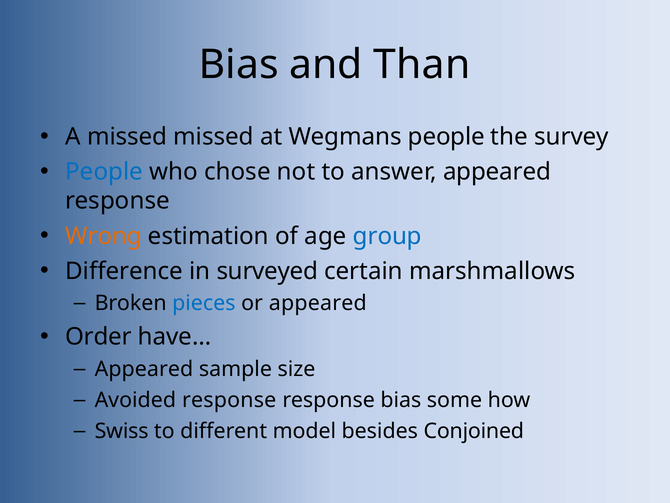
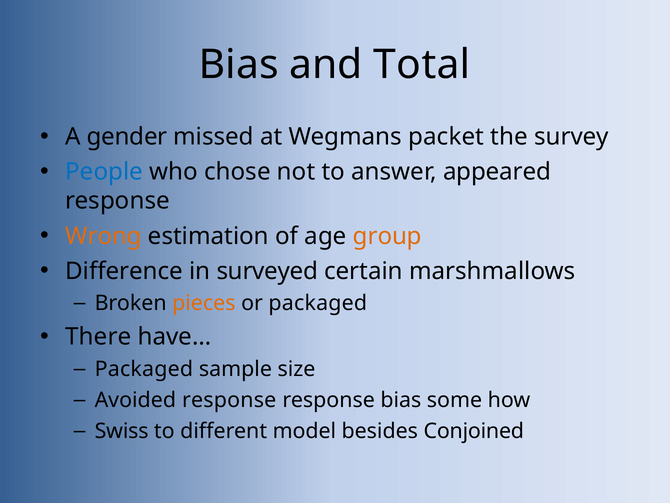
Than: Than -> Total (422, 65)
A missed: missed -> gender (127, 137)
Wegmans people: people -> packet (446, 137)
group colour: blue -> orange (387, 236)
pieces colour: blue -> orange (204, 303)
or appeared: appeared -> packaged (318, 303)
Order: Order -> There (98, 337)
Appeared: Appeared -> Packaged (144, 369)
